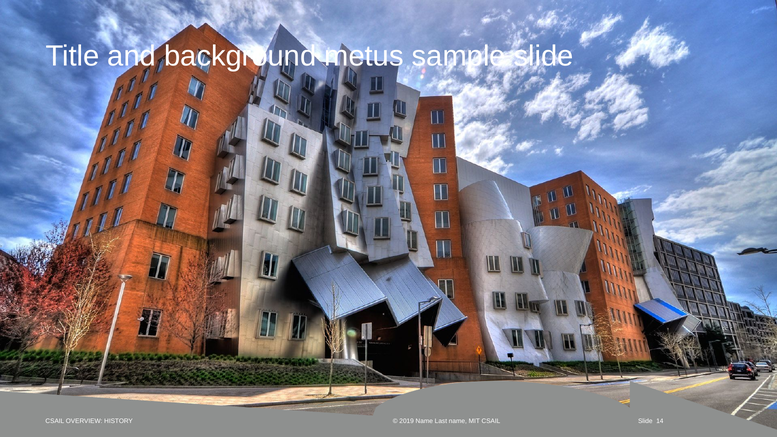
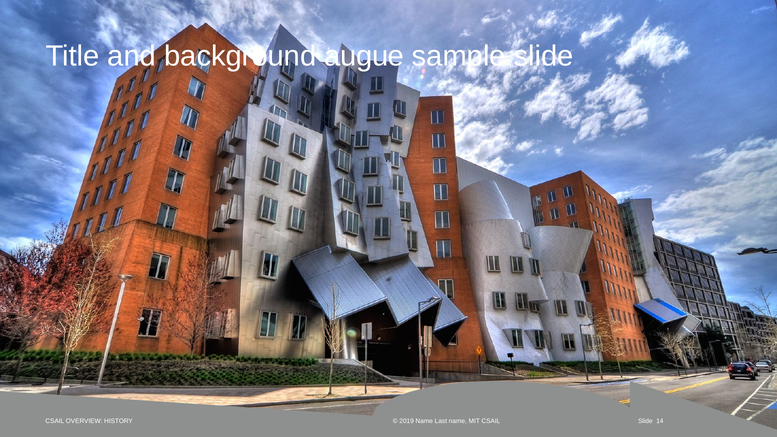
metus: metus -> augue (364, 56)
